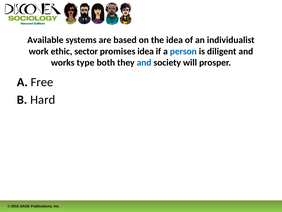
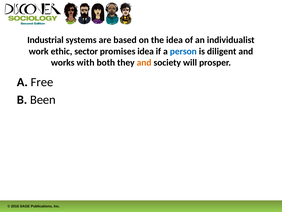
Available: Available -> Industrial (45, 40)
type: type -> with (86, 62)
and colour: blue -> orange (144, 62)
Hard: Hard -> Been (43, 99)
